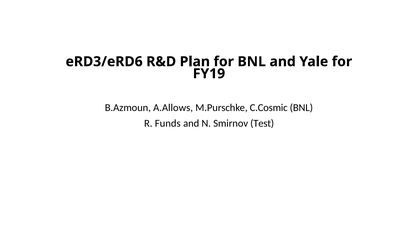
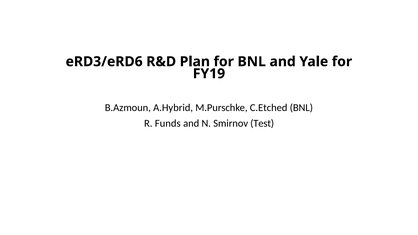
A.Allows: A.Allows -> A.Hybrid (173, 108)
C.Cosmic: C.Cosmic -> C.Etched (269, 108)
